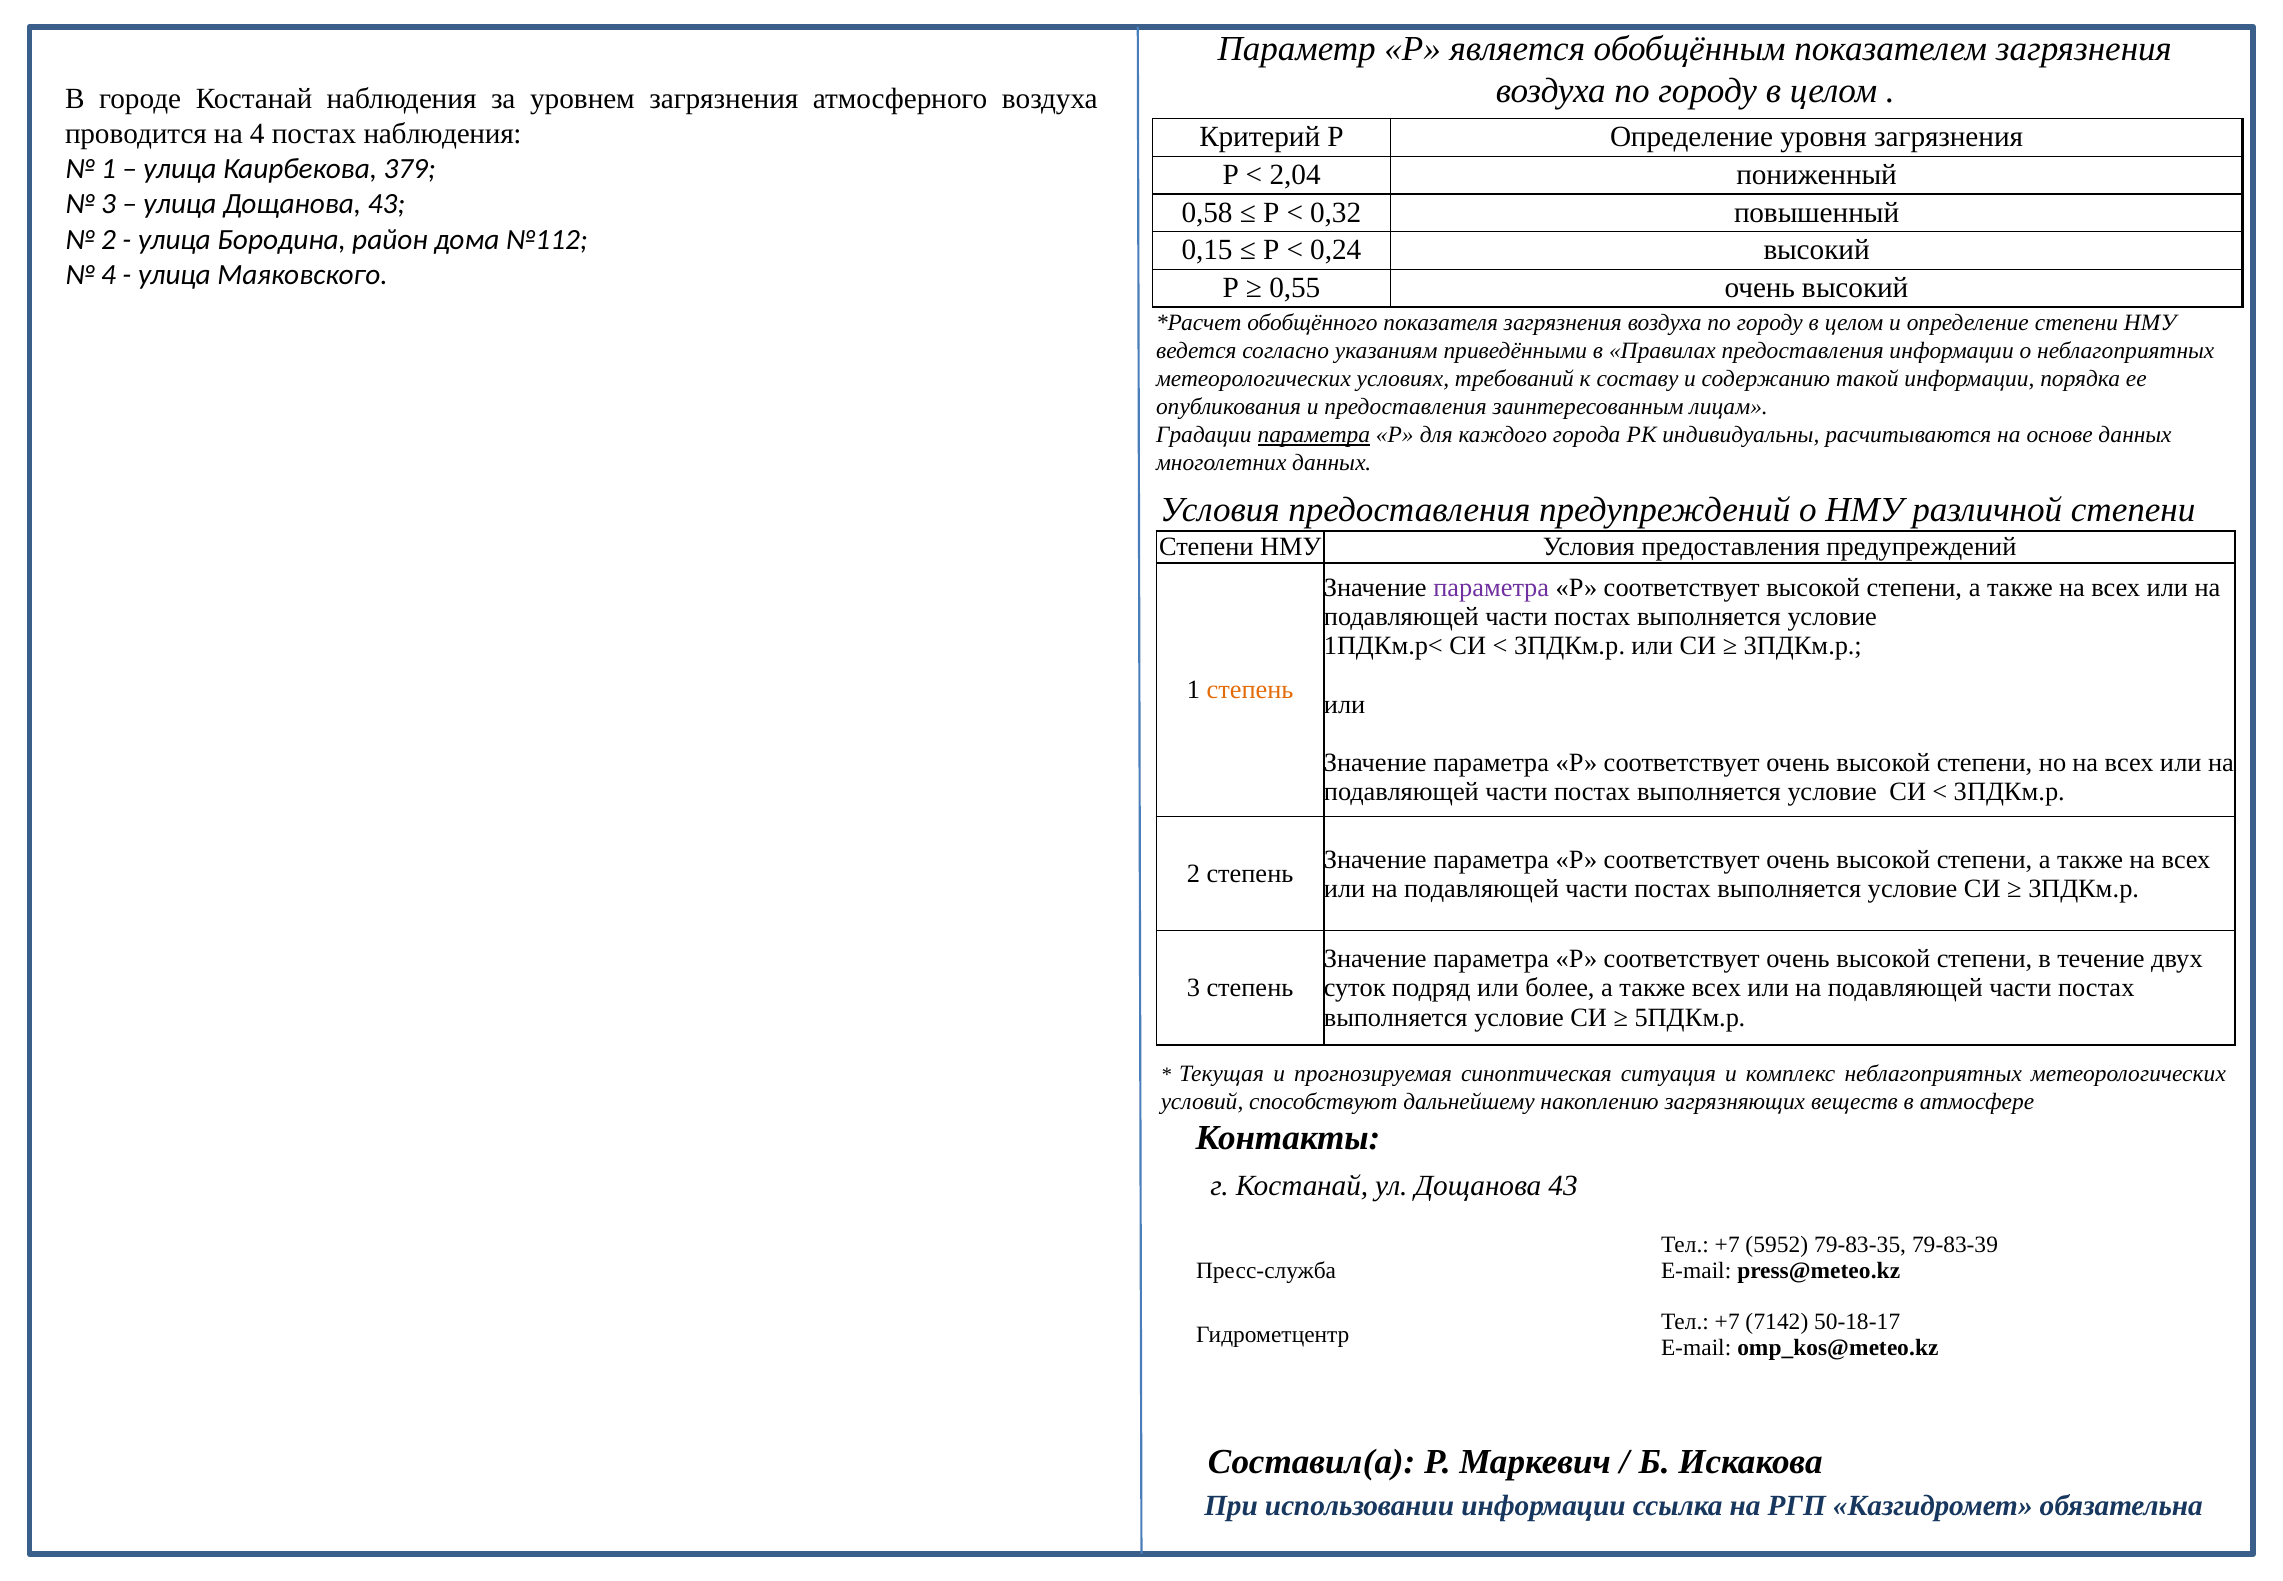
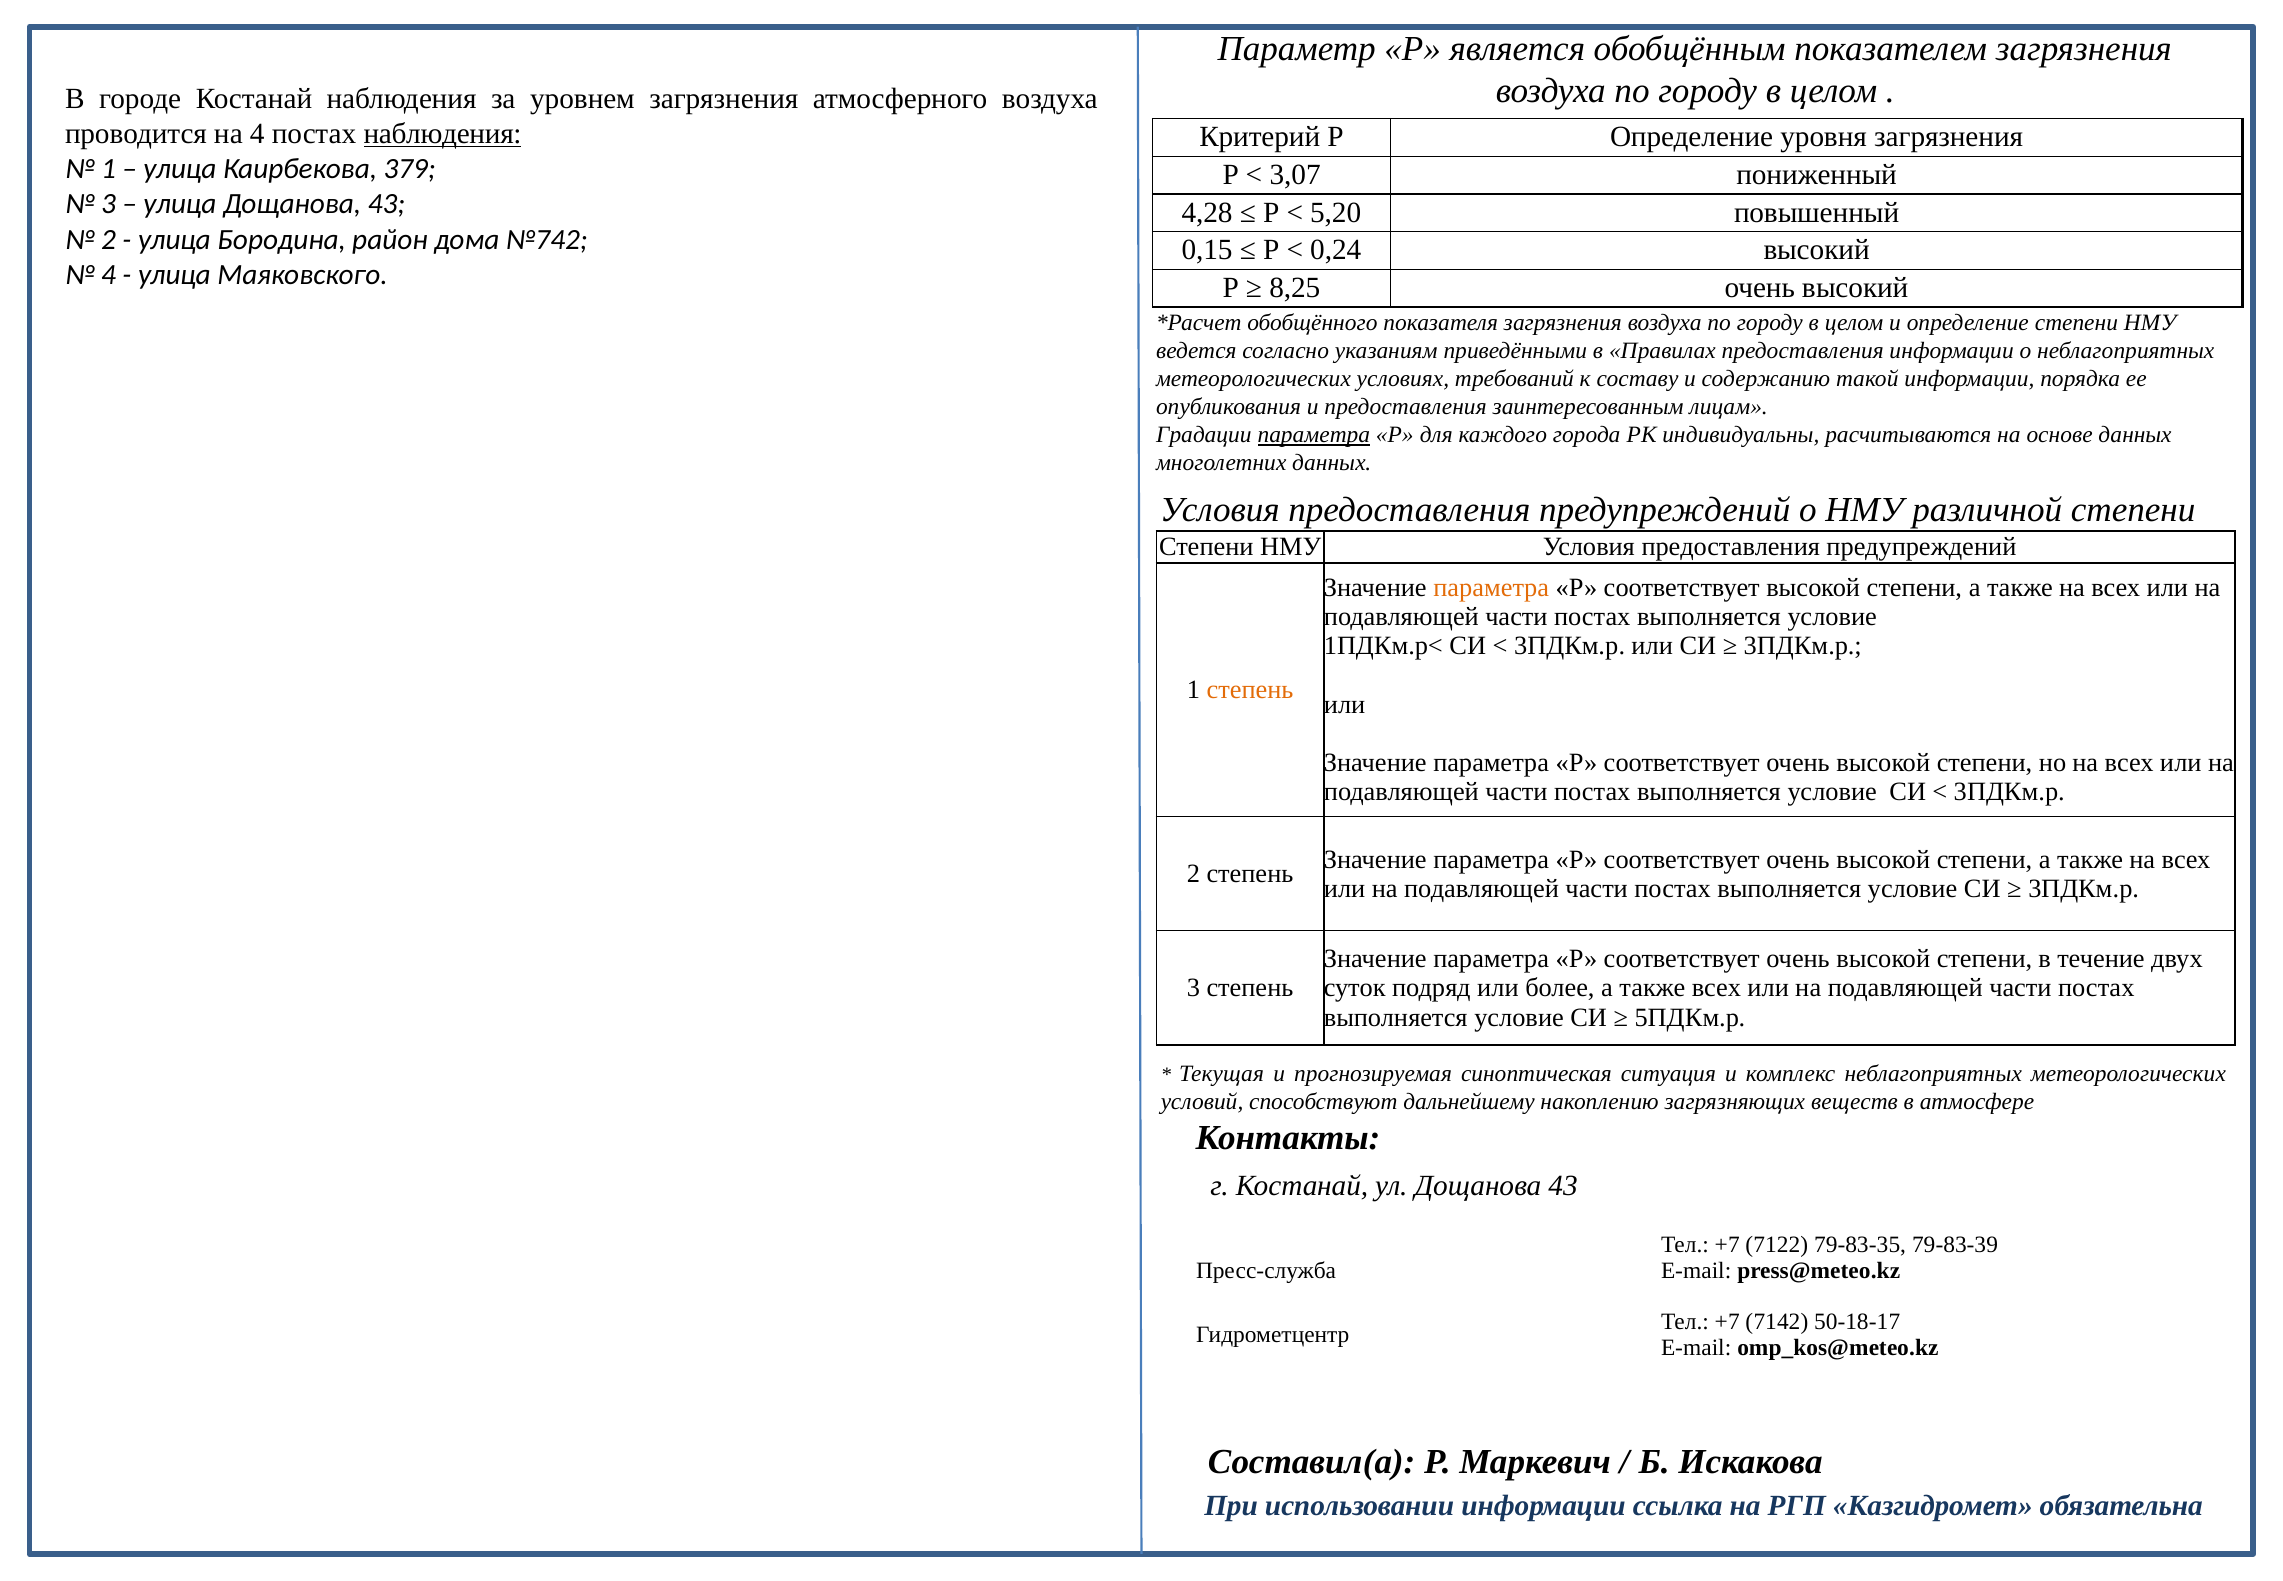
наблюдения underline: none -> present (443, 134)
2,04: 2,04 -> 3,07 (1295, 175)
0,58: 0,58 -> 4,28 (1207, 212)
0,32: 0,32 -> 5,20 (1336, 212)
№112: №112 -> №742 (547, 239)
0,55: 0,55 -> 8,25 (1295, 288)
параметра colour: purple -> orange (1491, 588)
5952: 5952 -> 7122 (1777, 1244)
